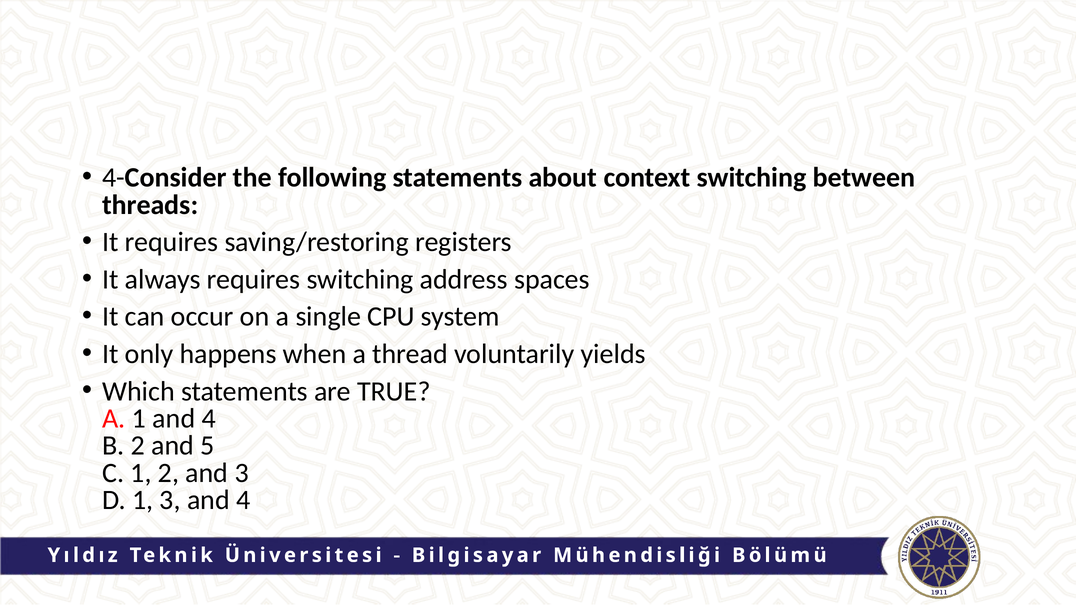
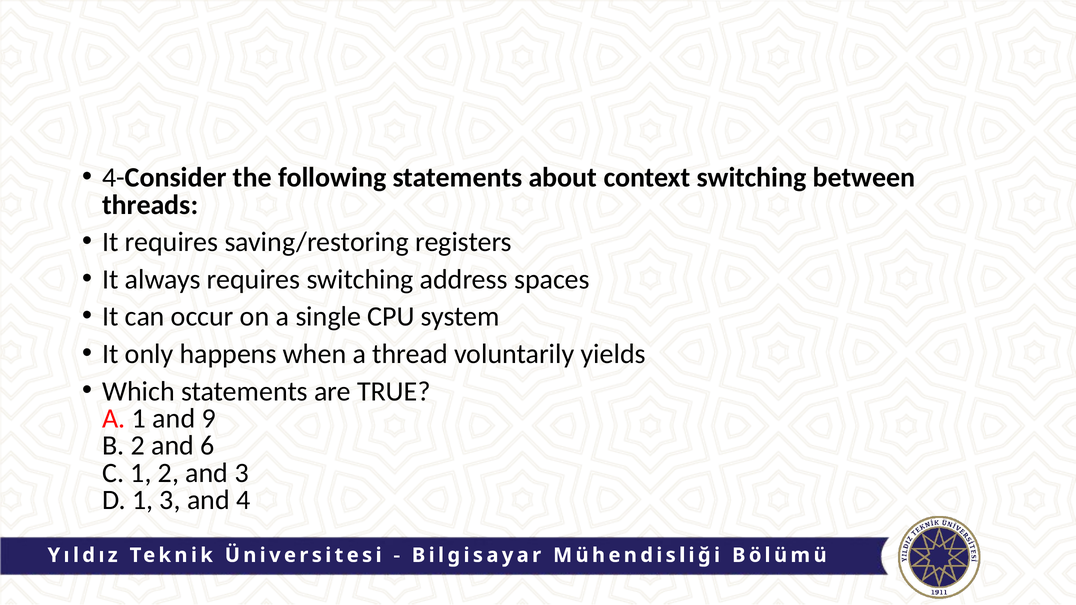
1 and 4: 4 -> 9 (209, 419)
5: 5 -> 6 (207, 446)
